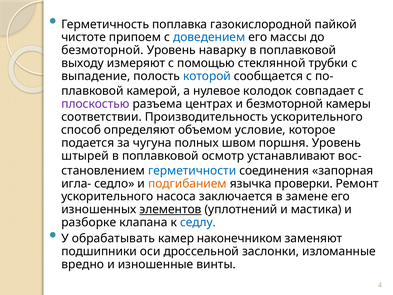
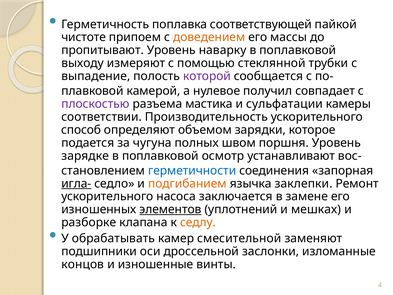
газокислородной: газокислородной -> соответствующей (261, 24)
доведением colour: blue -> orange (209, 37)
безмоторной: безмоторной -> пропитывают (103, 50)
которой colour: blue -> purple (207, 76)
колодок: колодок -> получил (268, 91)
центрах: центрах -> мастика (209, 104)
и безмоторной: безмоторной -> сульфатации (284, 104)
условие: условие -> зарядки (260, 130)
штырей: штырей -> зарядке (85, 156)
игла- underline: none -> present (76, 183)
проверки: проверки -> заклепки (304, 183)
мастика: мастика -> мешках (316, 209)
седлу colour: blue -> orange (198, 222)
наконечником: наконечником -> смесительной (239, 238)
вредно: вредно -> концов (83, 264)
